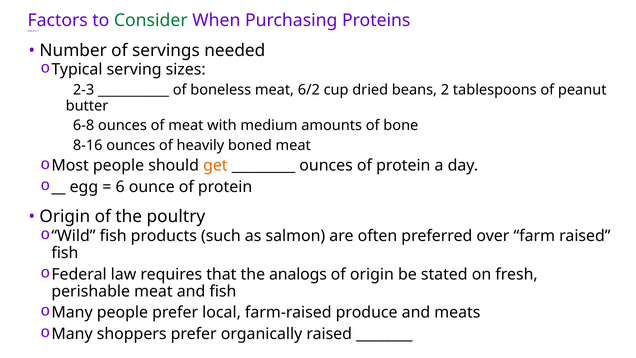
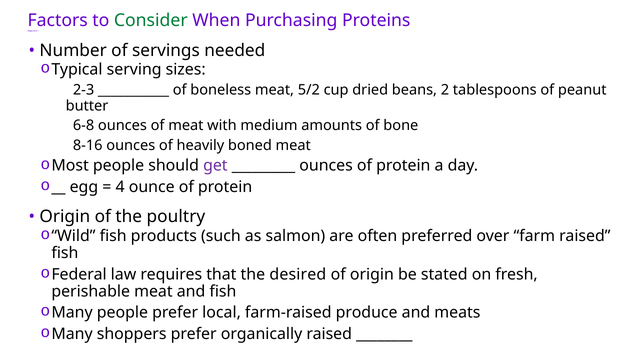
6/2: 6/2 -> 5/2 (309, 90)
get colour: orange -> purple (215, 166)
6: 6 -> 4 (120, 187)
analogs: analogs -> desired (298, 274)
